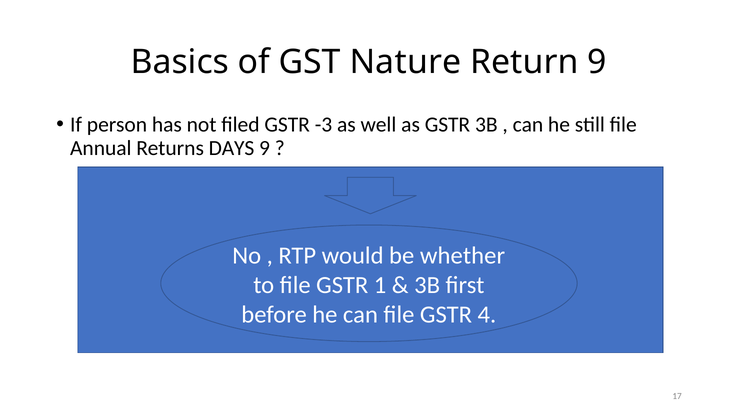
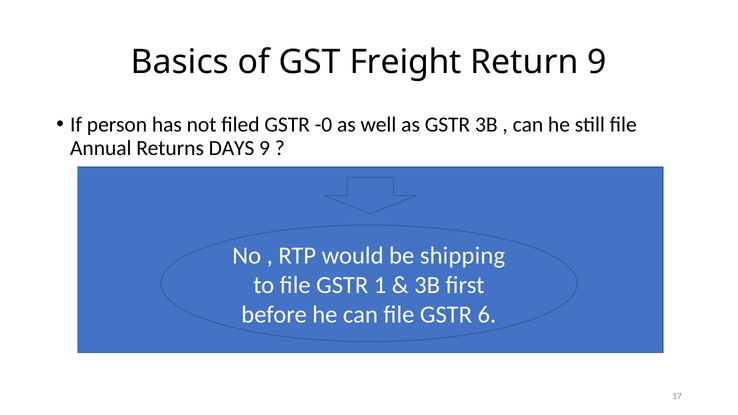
Nature: Nature -> Freight (406, 62)
-3: -3 -> -0 (324, 125)
whether: whether -> shipping (462, 256)
4: 4 -> 6 (487, 315)
